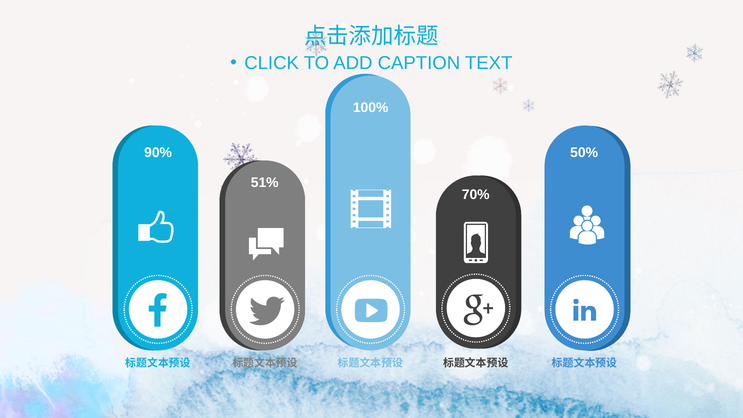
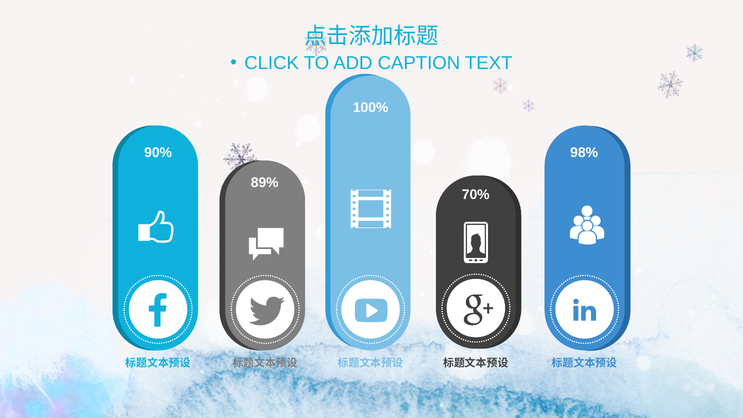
50%: 50% -> 98% (584, 153)
51%: 51% -> 89% (265, 183)
